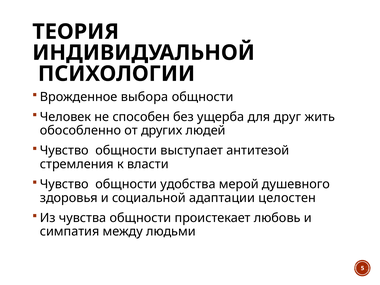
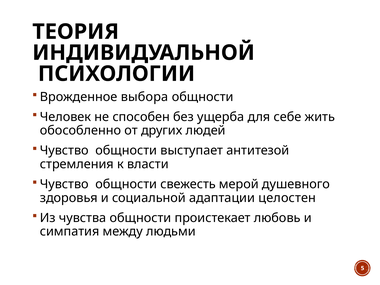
друг: друг -> себе (287, 117)
удобства: удобства -> свежесть (188, 184)
